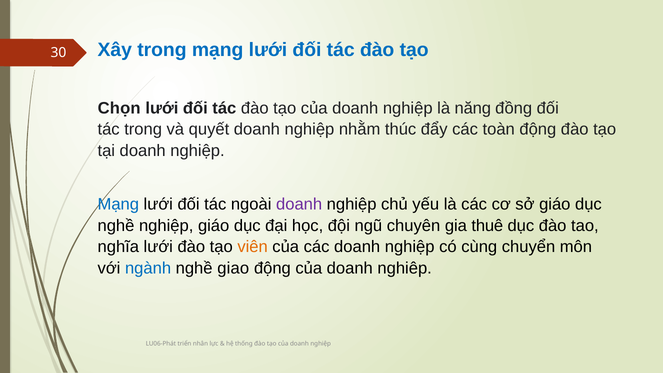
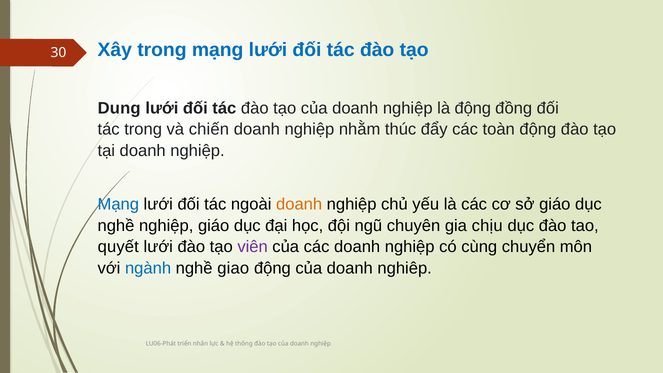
Chọn: Chọn -> Dung (119, 108)
là năng: năng -> động (473, 108)
quyết: quyết -> chiến (209, 129)
doanh colour: purple -> orange (299, 204)
thuê: thuê -> chịu (487, 226)
nghĩa: nghĩa -> quyết (118, 247)
viên colour: orange -> purple (253, 247)
